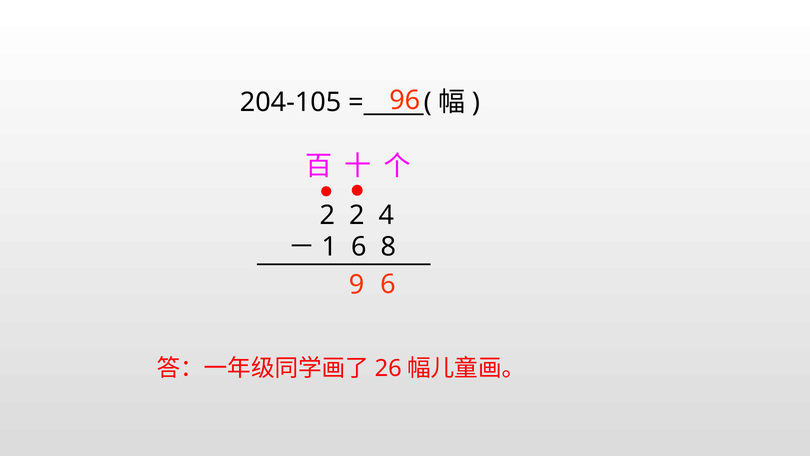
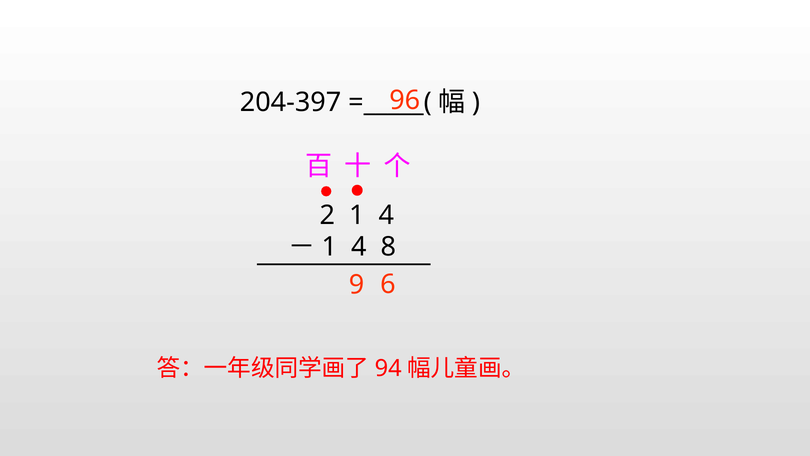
204-105: 204-105 -> 204-397 (291, 102)
2 2: 2 -> 1 (357, 215)
6: 6 -> 4 (359, 247)
26: 26 -> 94 (388, 368)
